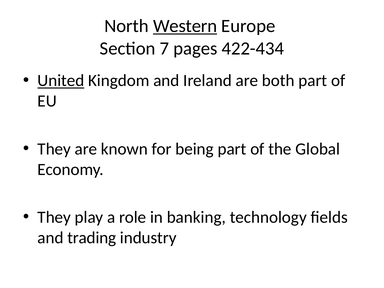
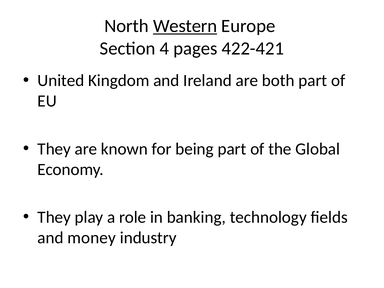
7: 7 -> 4 (164, 48)
422-434: 422-434 -> 422-421 (253, 48)
United underline: present -> none (61, 81)
trading: trading -> money (92, 238)
